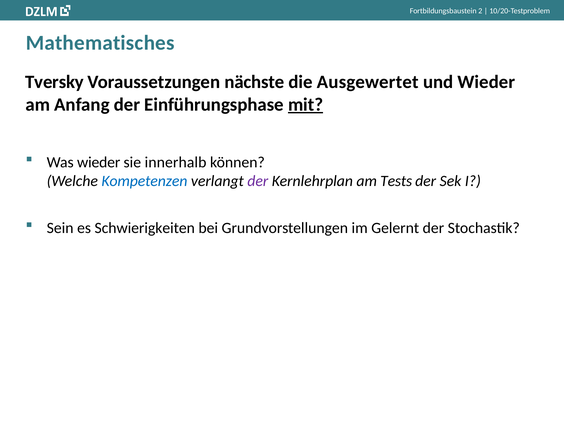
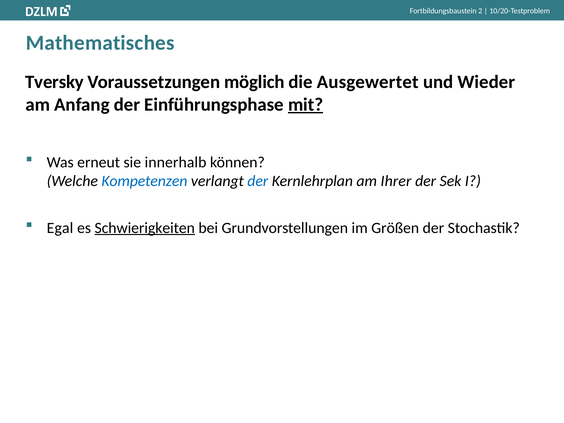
nächste: nächste -> möglich (254, 82)
Was wieder: wieder -> erneut (99, 162)
der colour: purple -> blue (258, 181)
Tests: Tests -> Ihrer (396, 181)
Sein: Sein -> Egal (60, 228)
Schwierigkeiten underline: none -> present (145, 228)
Gelernt: Gelernt -> Größen (395, 228)
